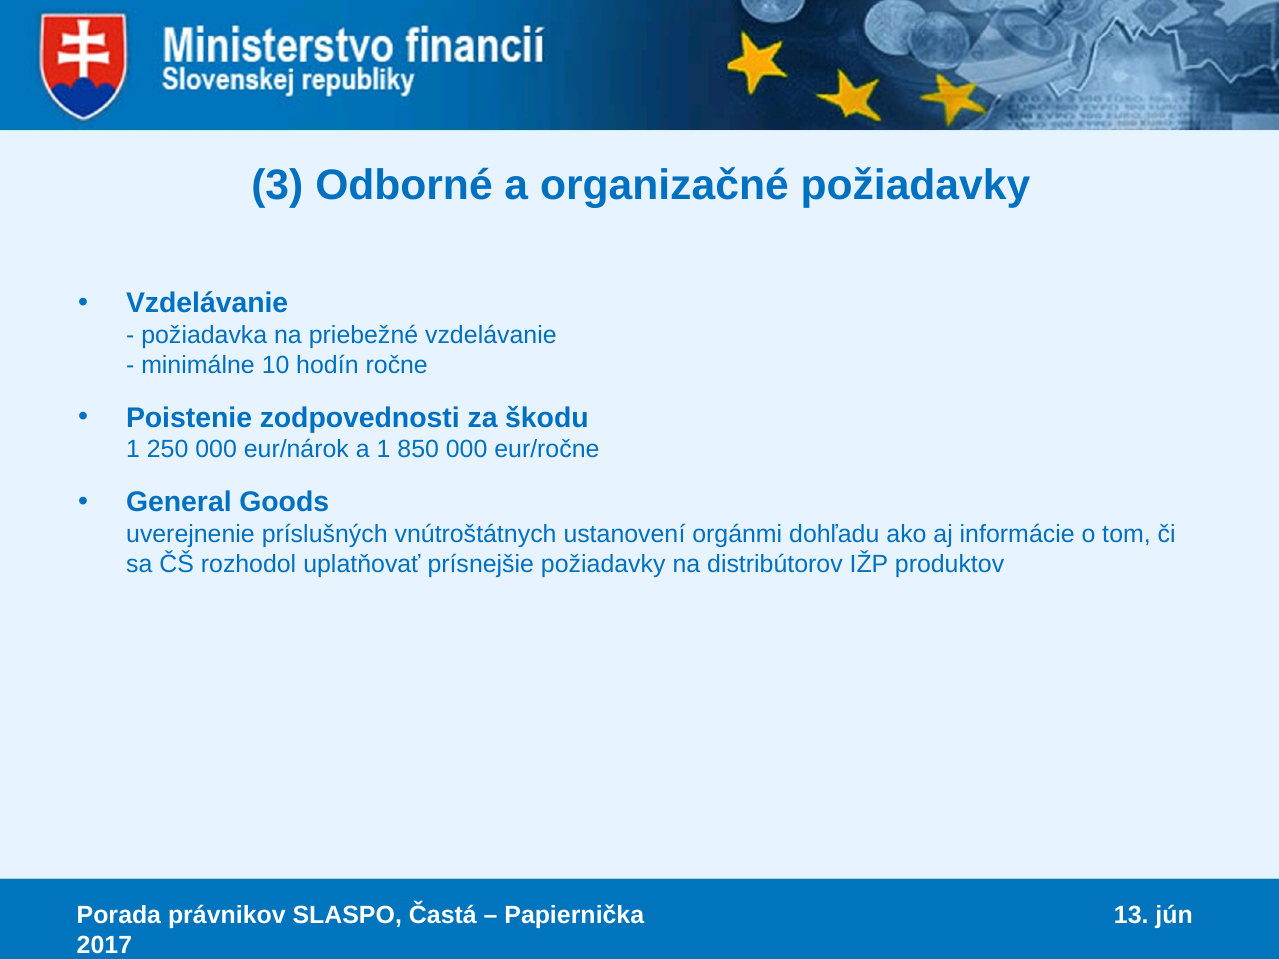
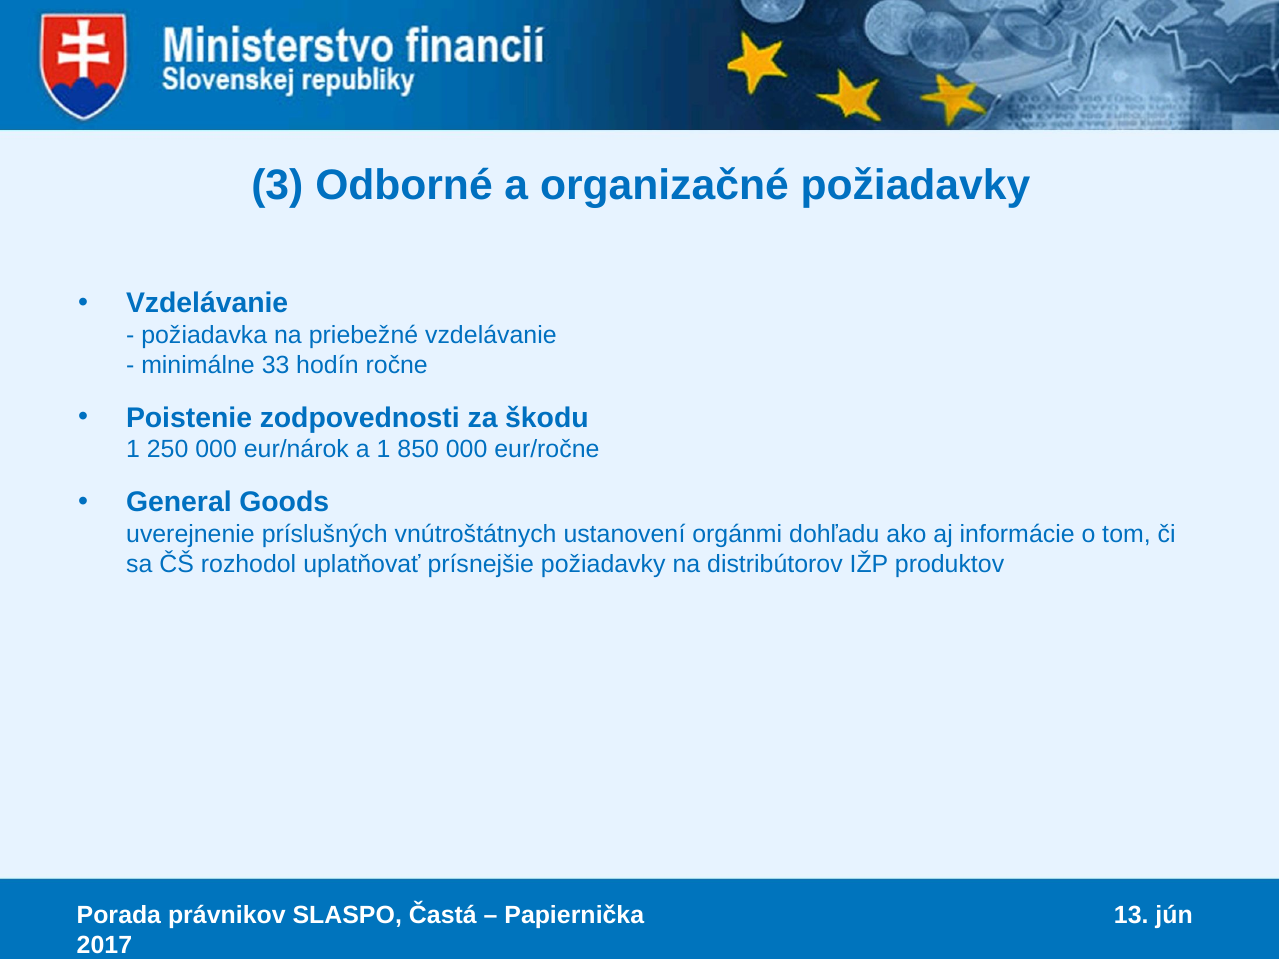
10: 10 -> 33 (276, 365)
